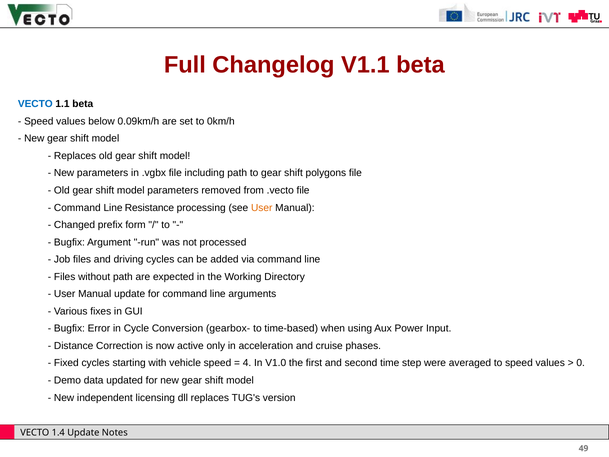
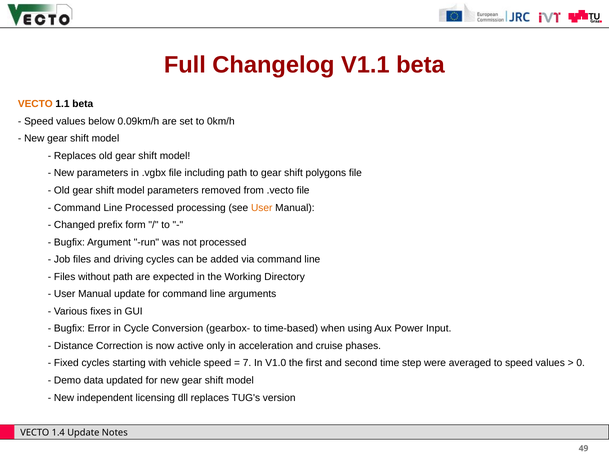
VECTO colour: blue -> orange (35, 104)
Line Resistance: Resistance -> Processed (149, 208)
4: 4 -> 7 (247, 363)
